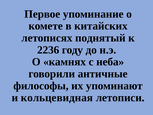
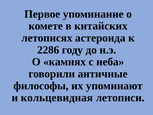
поднятый: поднятый -> астероида (100, 38)
2236: 2236 -> 2286 (48, 50)
